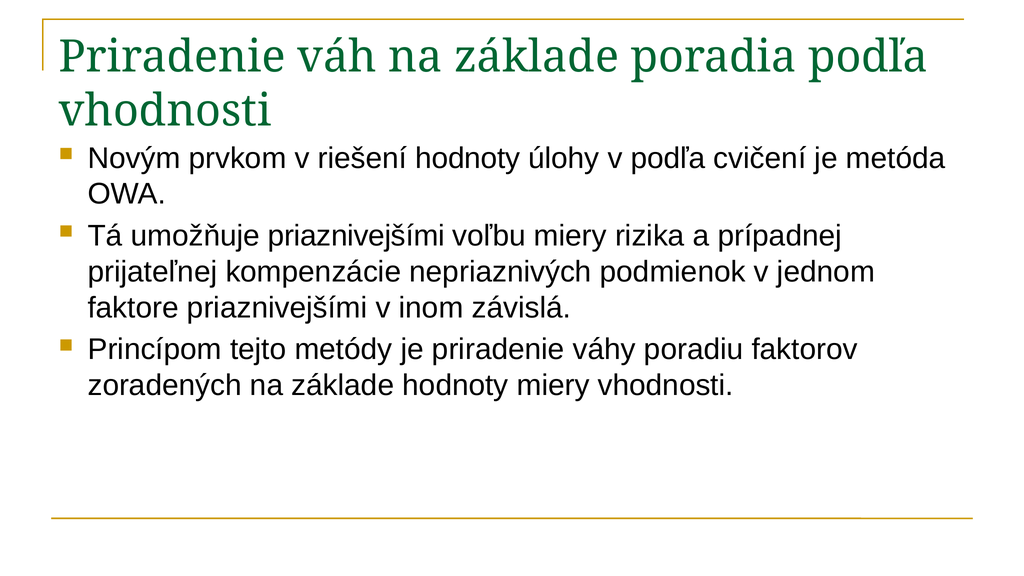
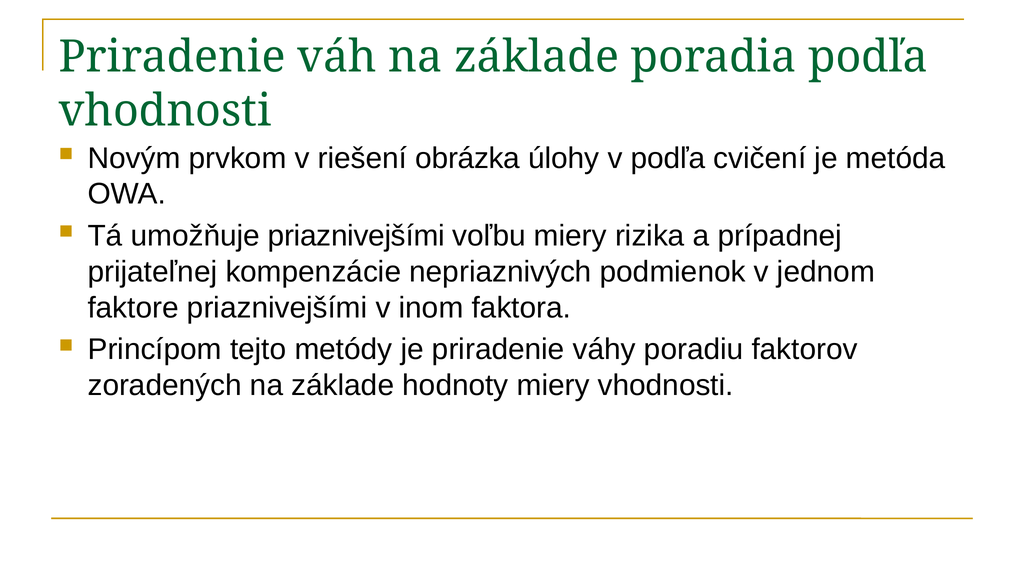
riešení hodnoty: hodnoty -> obrázka (468, 158)
závislá: závislá -> faktora (521, 308)
